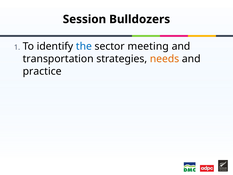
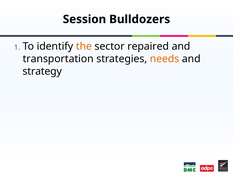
the colour: blue -> orange (84, 46)
meeting: meeting -> repaired (148, 46)
practice: practice -> strategy (42, 71)
